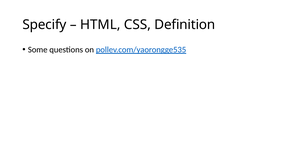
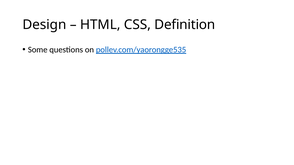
Specify: Specify -> Design (44, 25)
